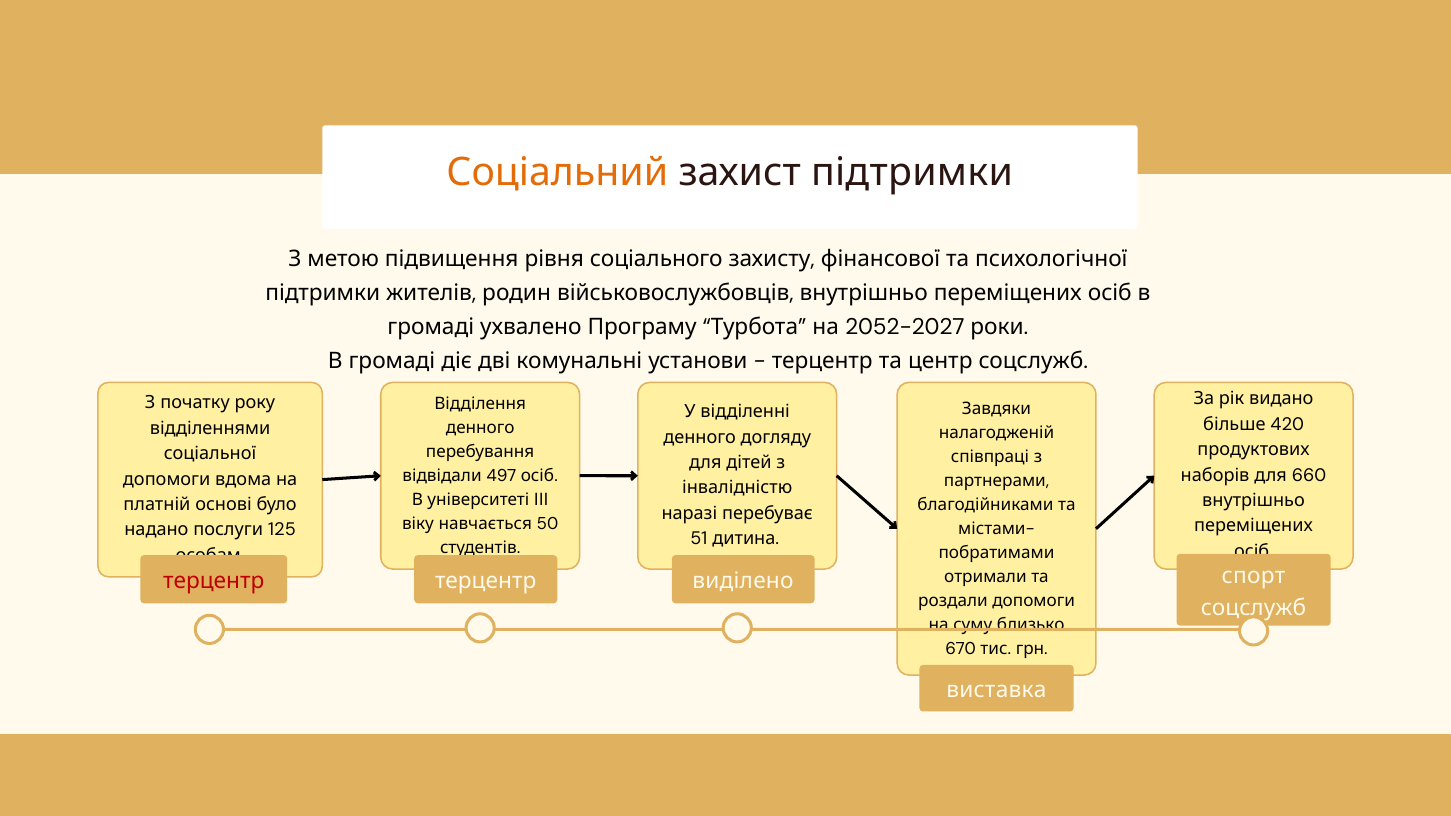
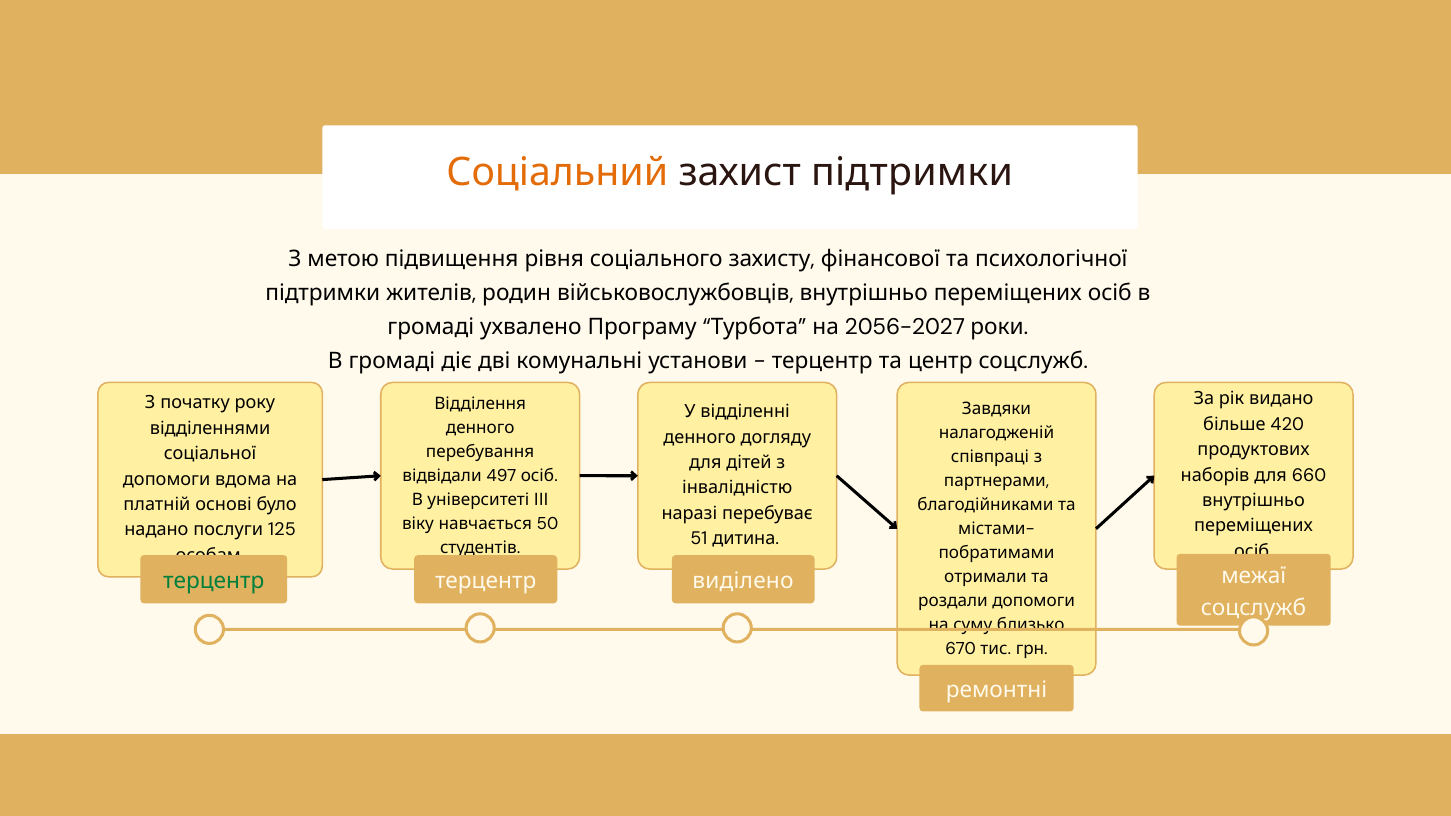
2052-2027: 2052-2027 -> 2056-2027 (905, 327)
спорт: спорт -> межаї (1254, 576)
терцентр colour: red -> green (214, 582)
виставка: виставка -> ремонтні (996, 690)
